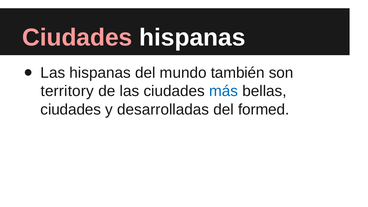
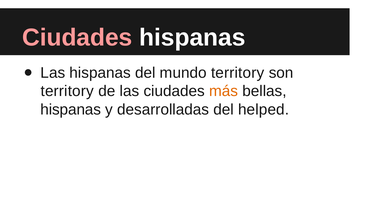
mundo también: también -> territory (238, 73)
más colour: blue -> orange (224, 91)
ciudades: ciudades -> hispanas (71, 110)
formed: formed -> helped (264, 110)
